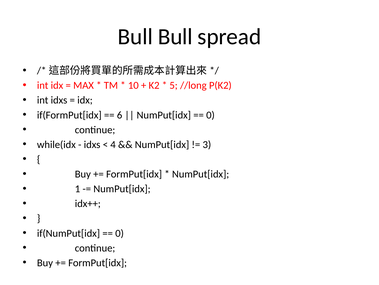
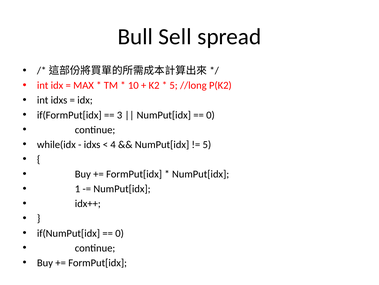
Bull Bull: Bull -> Sell (175, 37)
6: 6 -> 3 (120, 115)
3: 3 -> 5 (207, 144)
